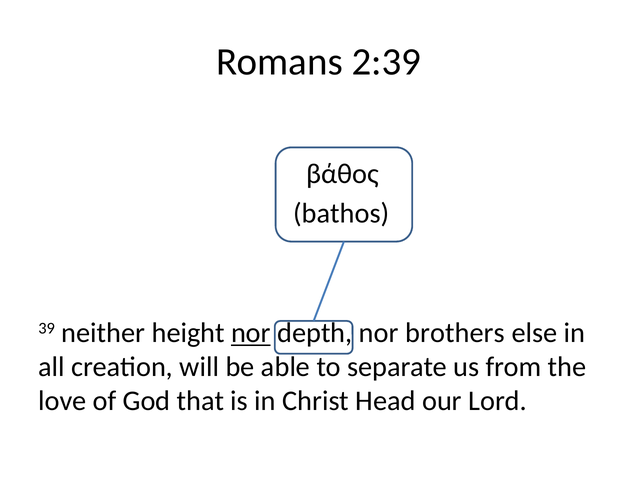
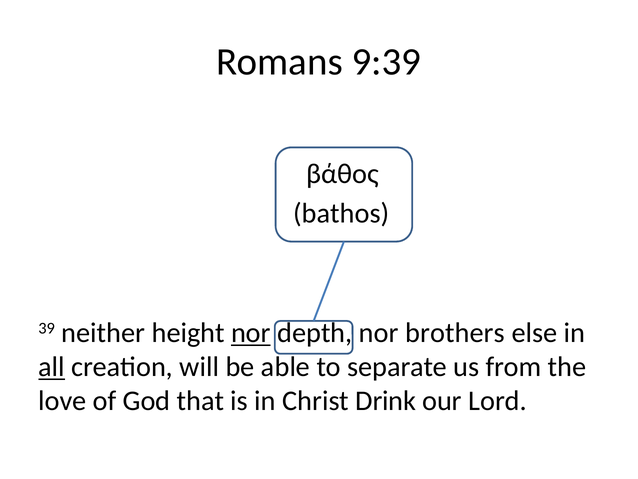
2:39: 2:39 -> 9:39 (386, 62)
all underline: none -> present (52, 367)
Head: Head -> Drink (386, 401)
